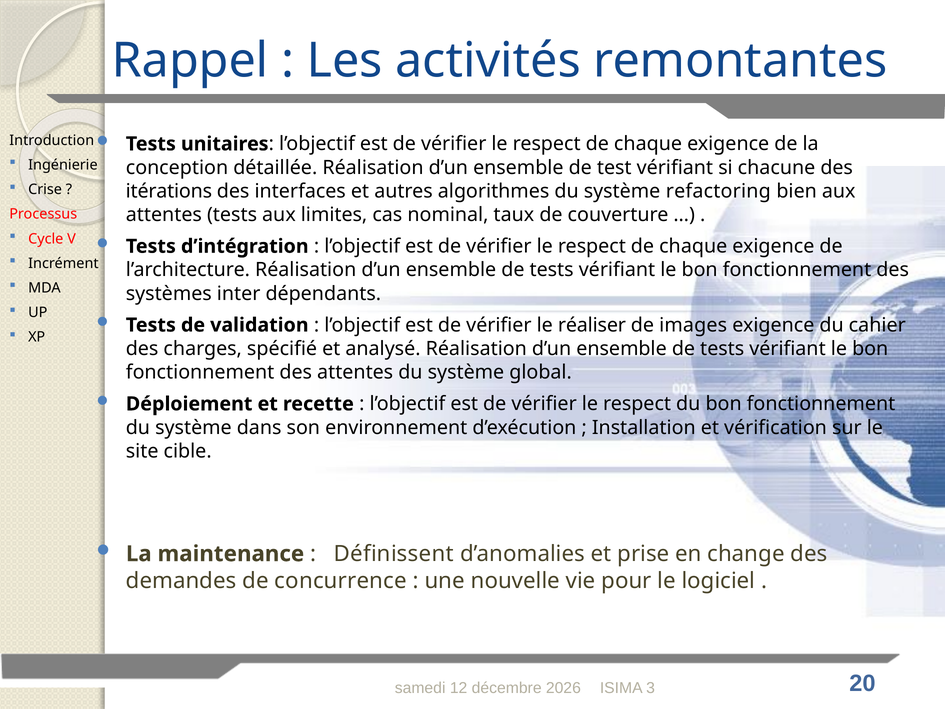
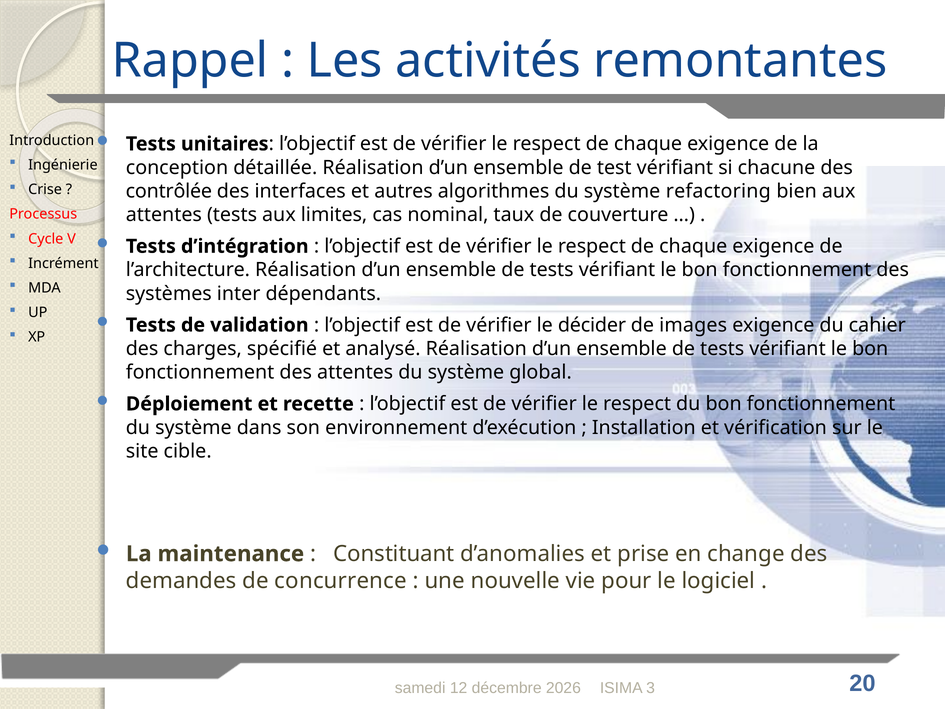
itérations: itérations -> contrôlée (169, 191)
réaliser: réaliser -> décider (592, 325)
Définissent: Définissent -> Constituant (394, 554)
